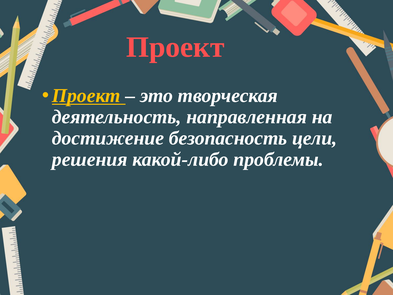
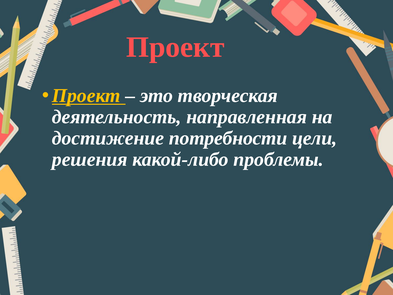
безопасность: безопасность -> потребности (228, 138)
